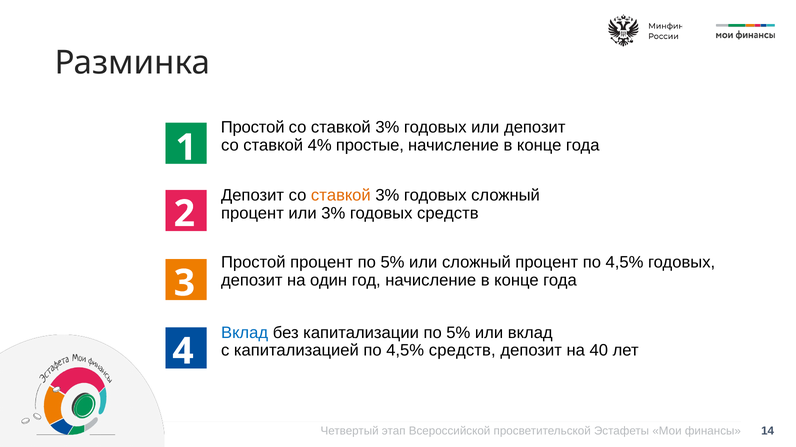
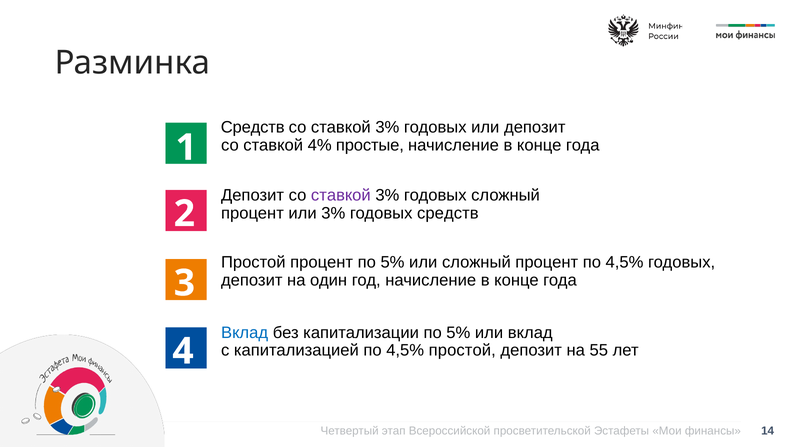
Простой: Простой -> Средств (253, 127)
ставкой colour: orange -> purple (341, 196)
4,5% средств: средств -> простой (462, 351)
40: 40 -> 55 (599, 351)
